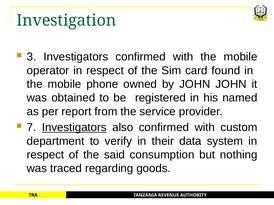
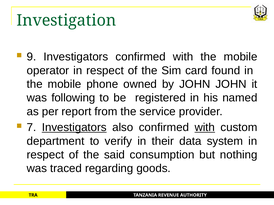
3: 3 -> 9 (31, 57)
obtained: obtained -> following (73, 98)
with underline: none -> present (205, 128)
